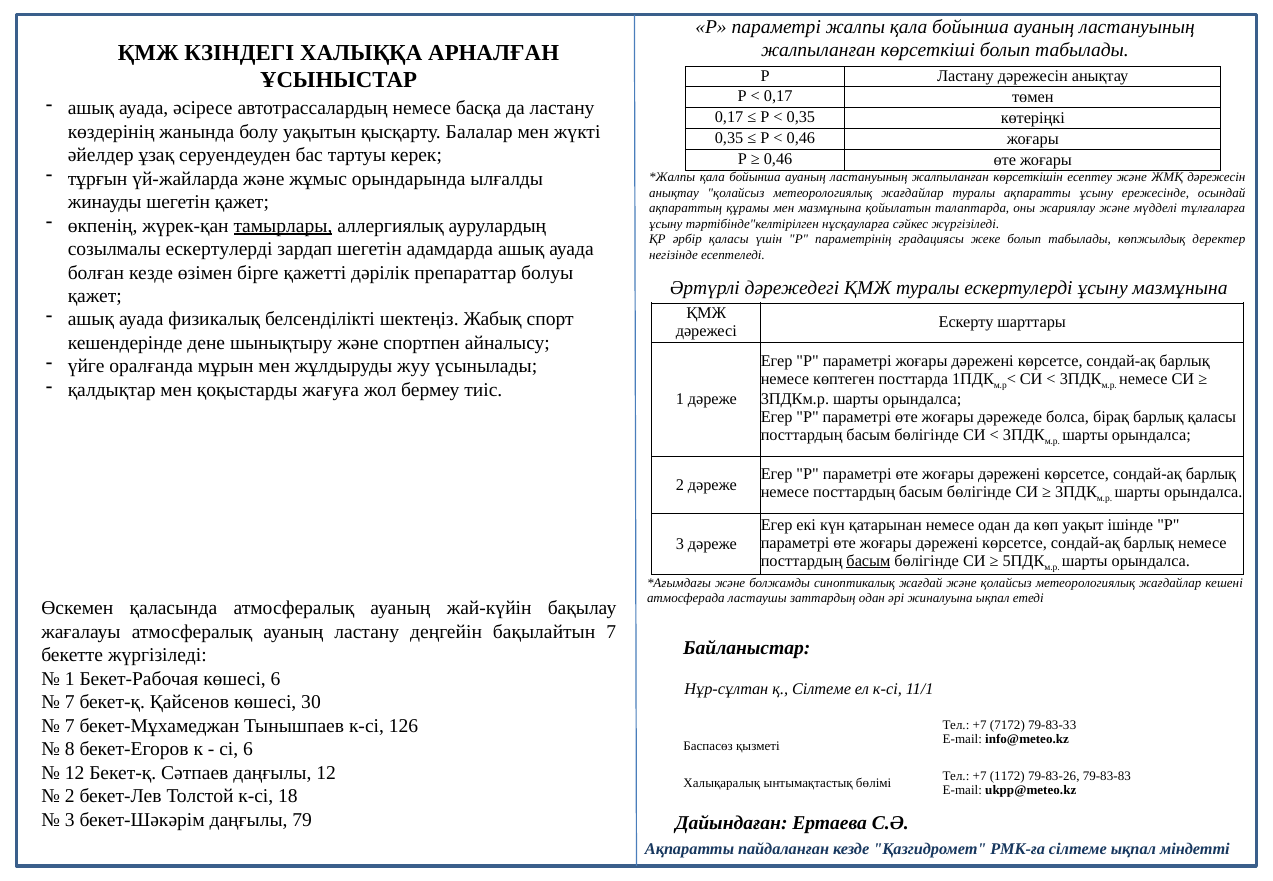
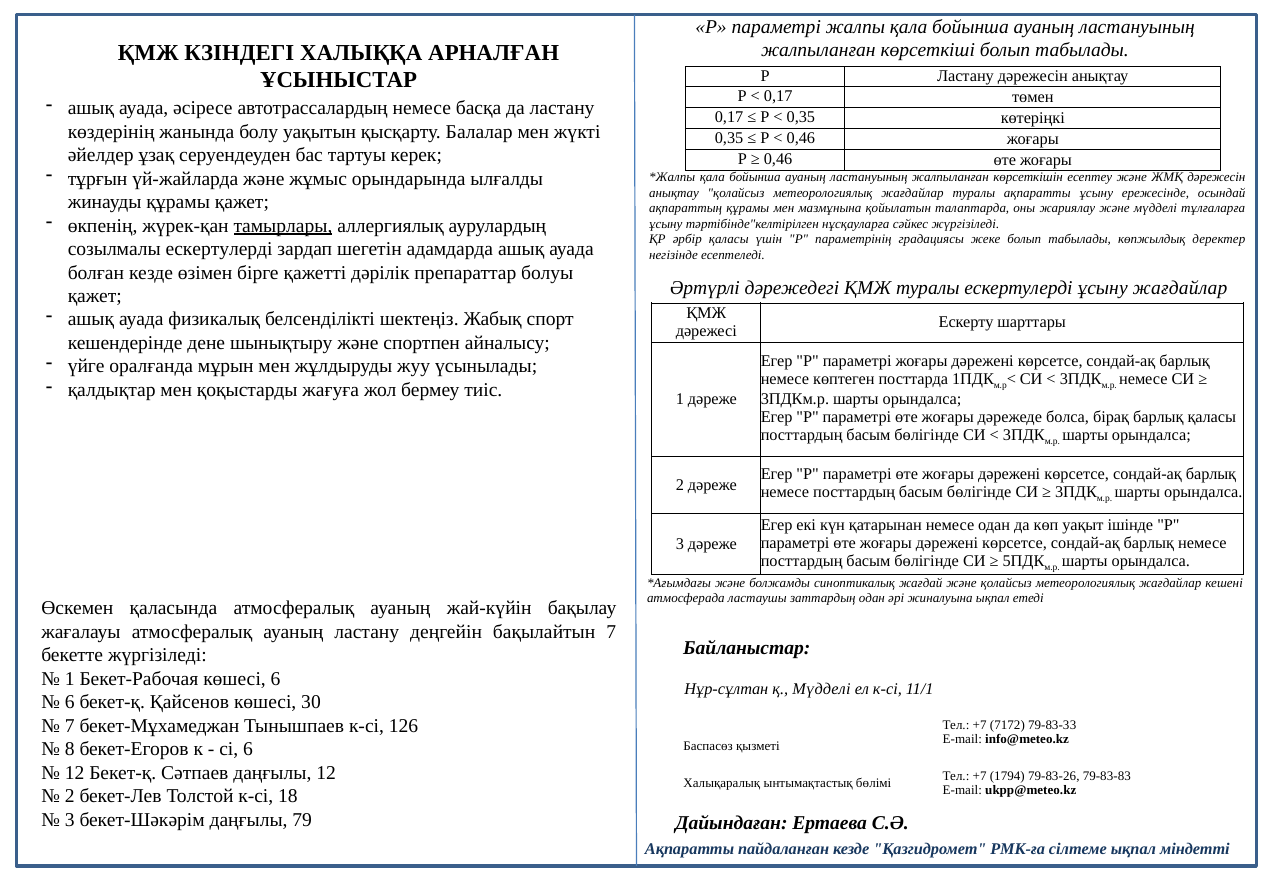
жинауды шегетін: шегетін -> құрамы (178, 202)
ұсыну мазмұнына: мазмұнына -> жағдайлар (1180, 288)
басым underline: present -> none (868, 561)
қ Сілтеме: Сілтеме -> Мүдделі (821, 689)
7: 7 -> 6 (70, 702)
1172: 1172 -> 1794 (1007, 776)
